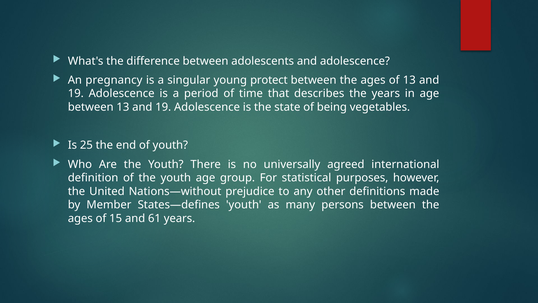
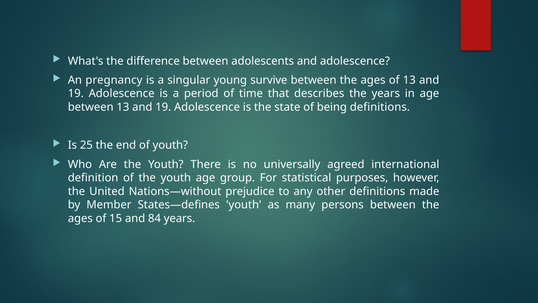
protect: protect -> survive (269, 80)
being vegetables: vegetables -> definitions (380, 107)
61: 61 -> 84 (154, 218)
